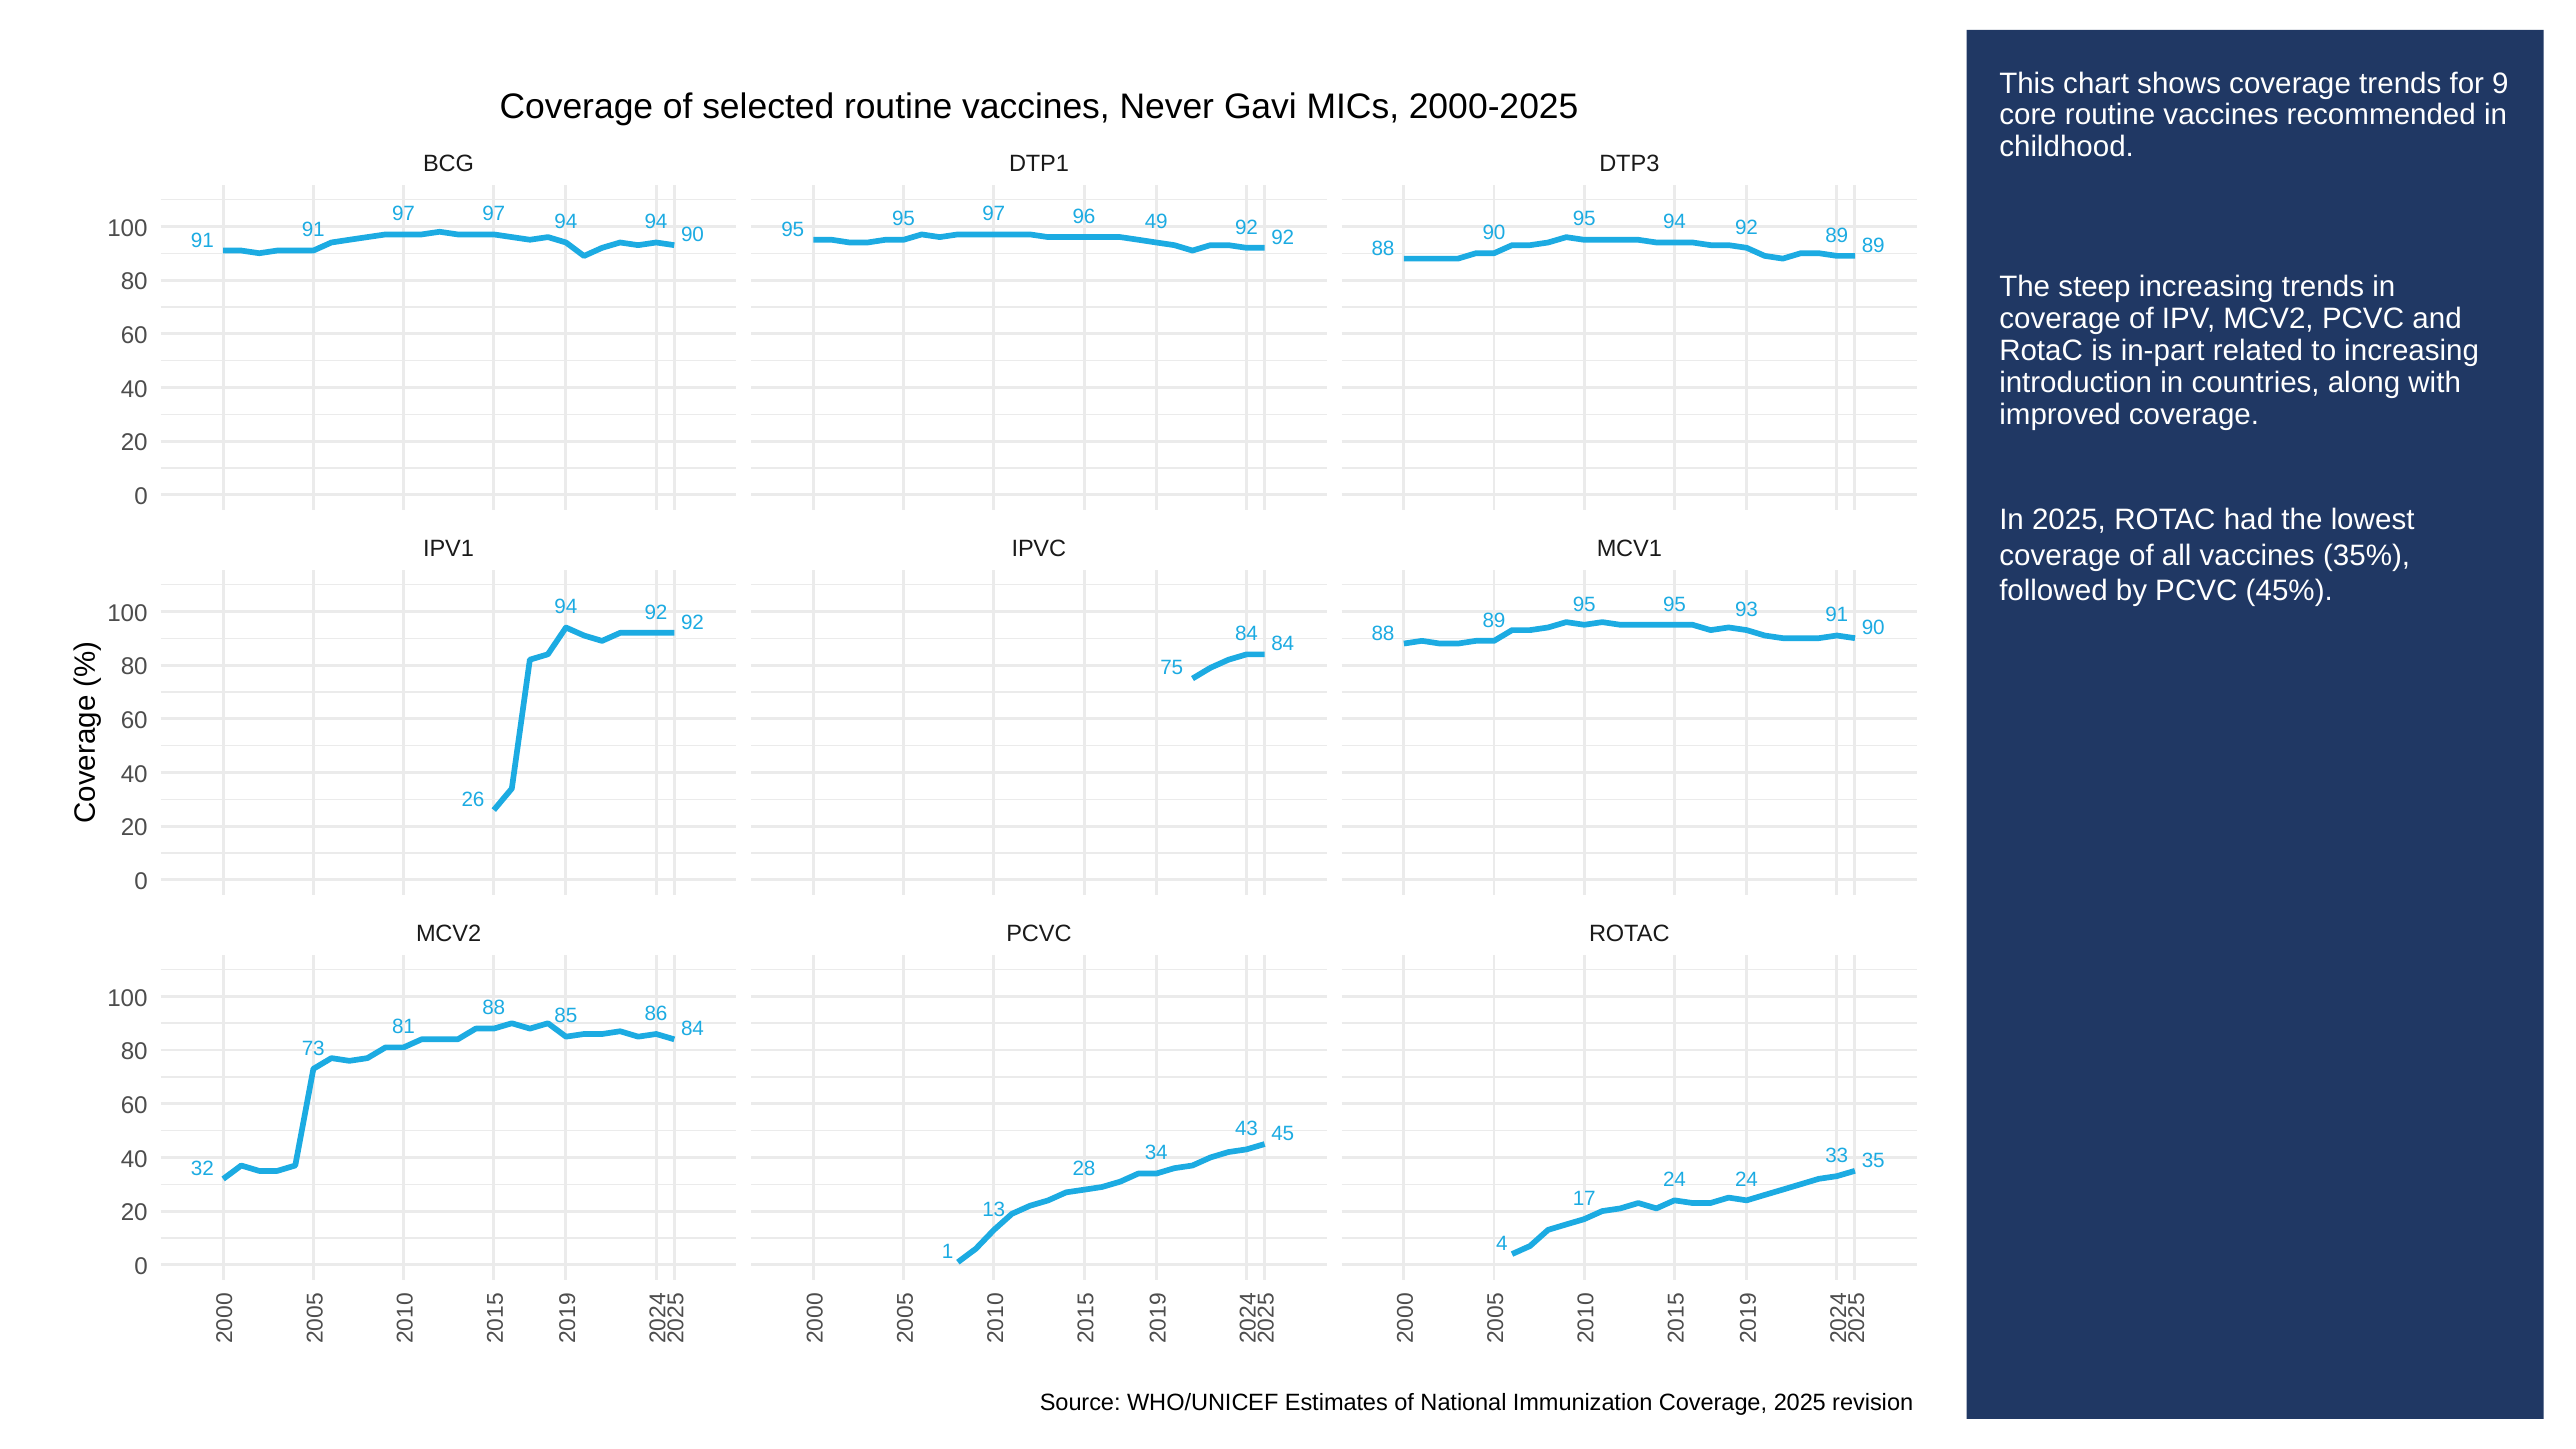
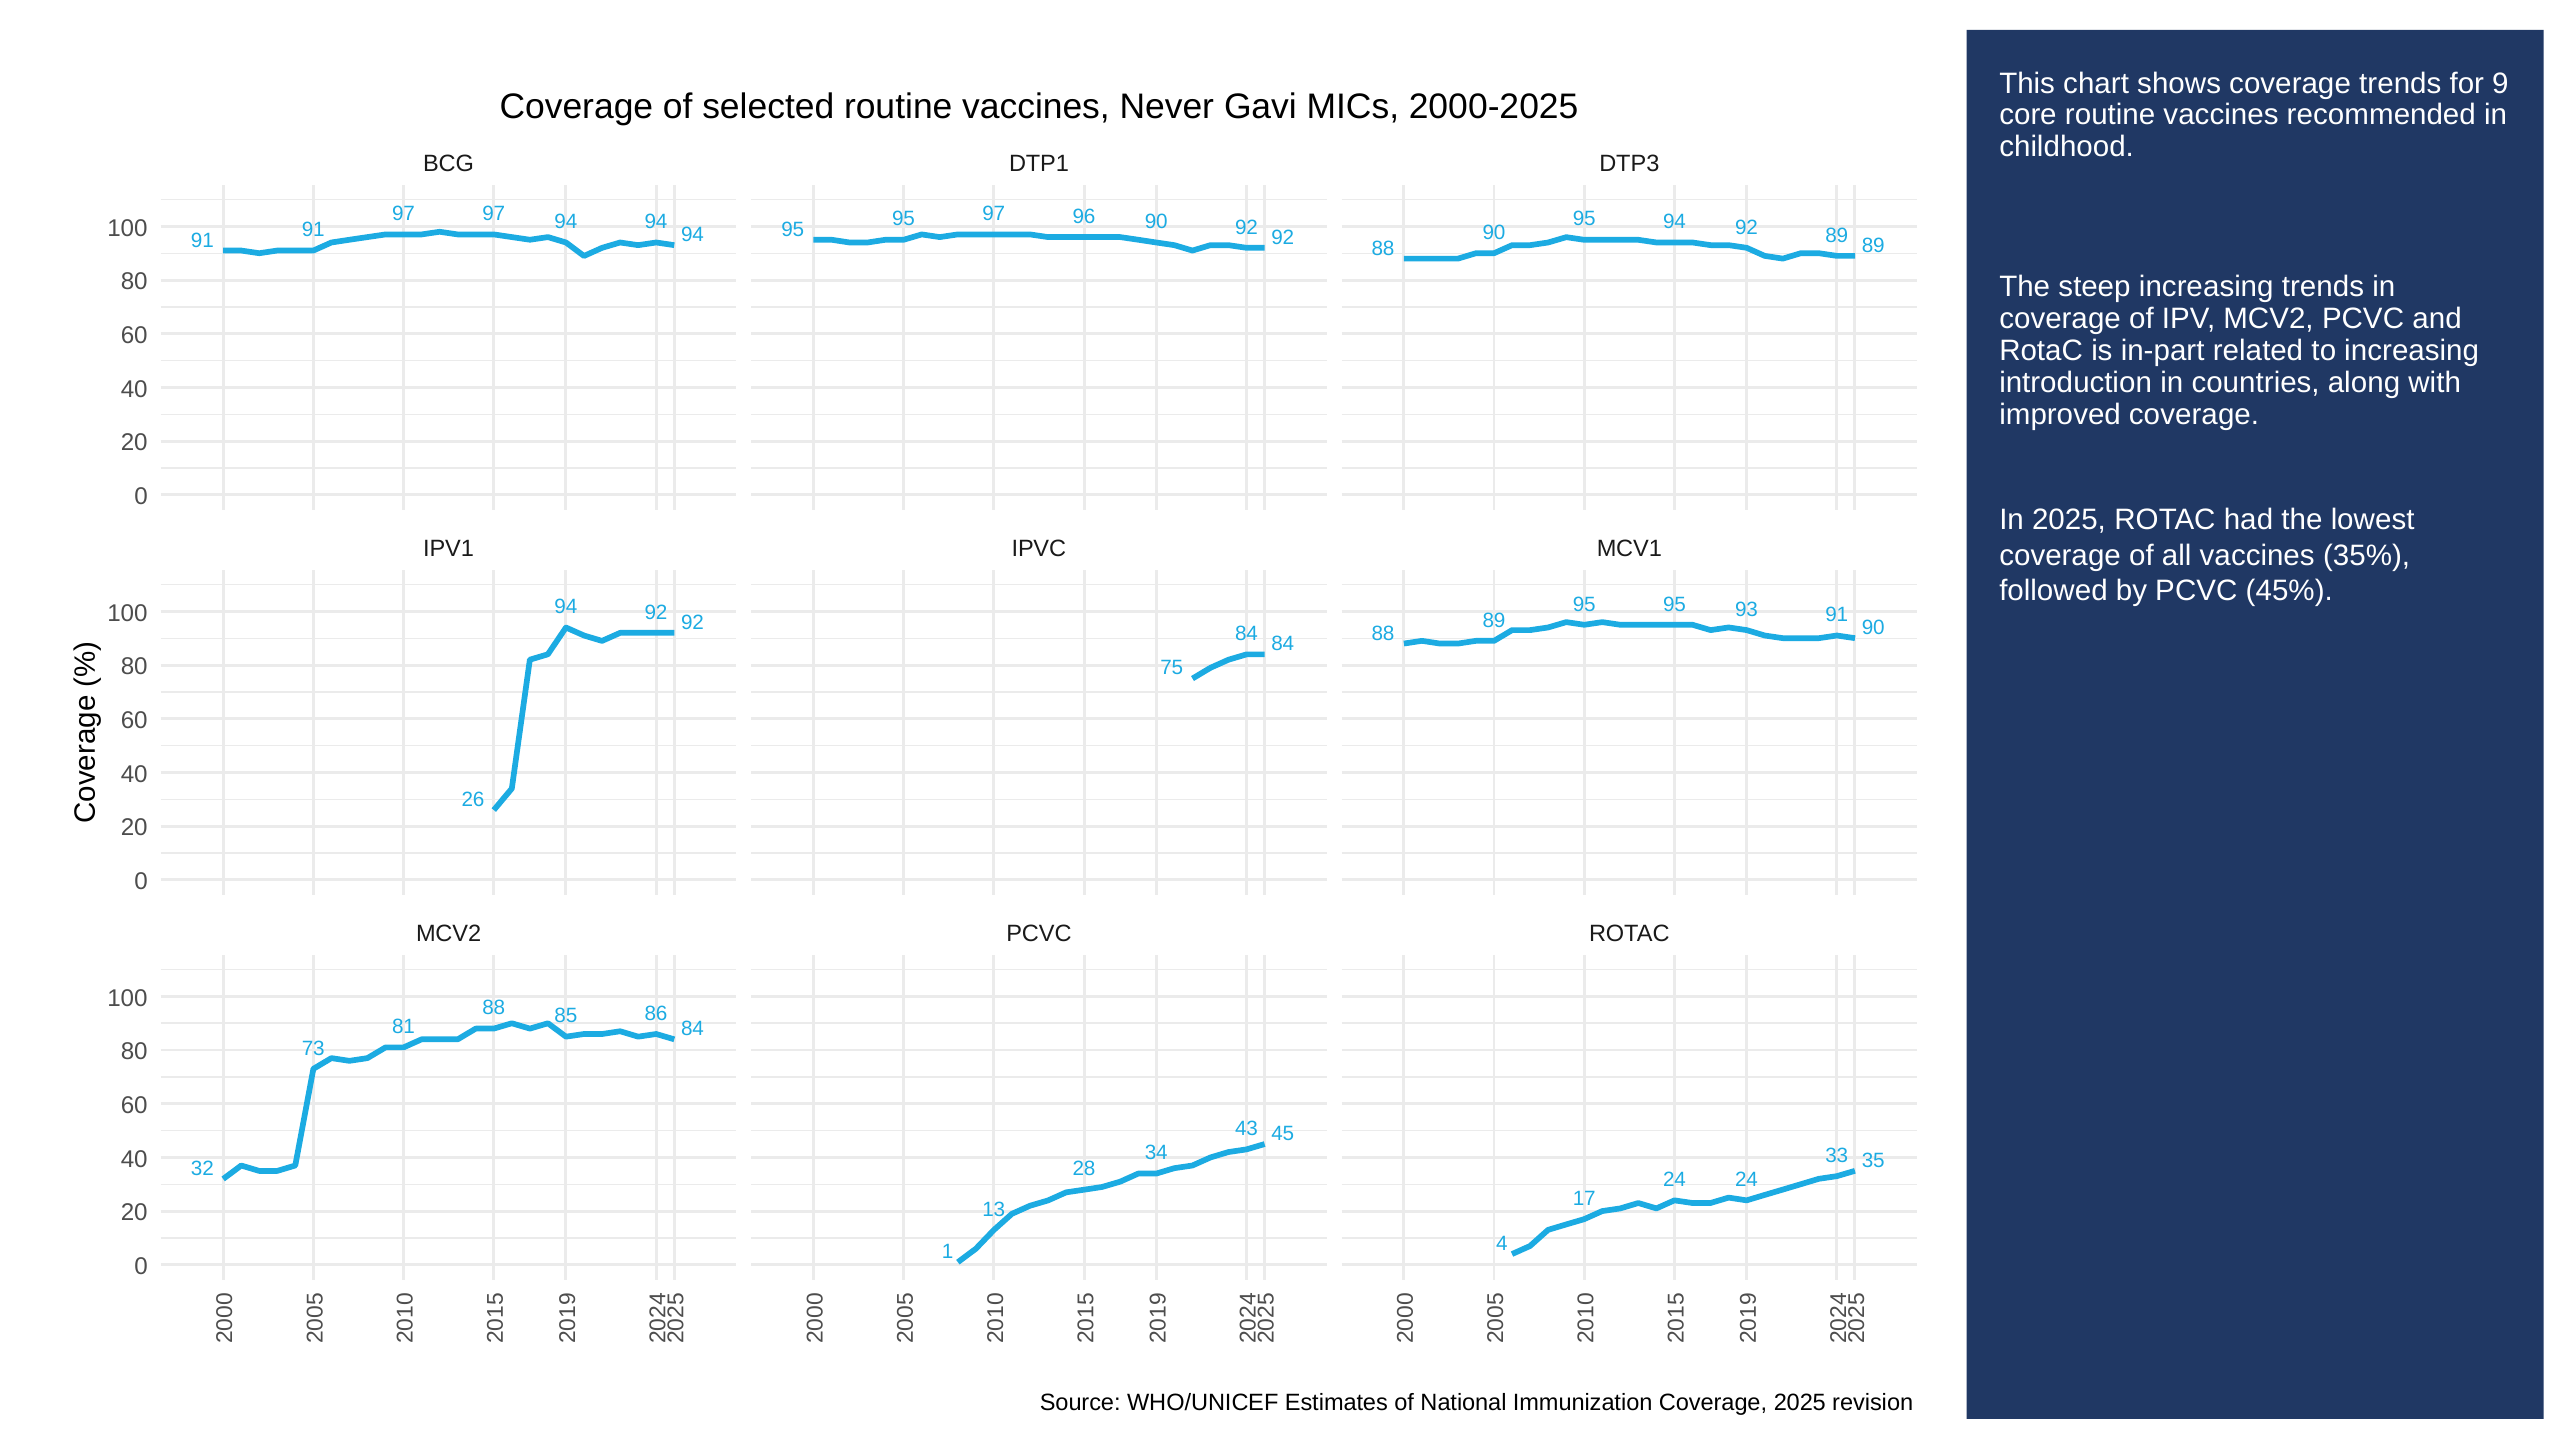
96 49: 49 -> 90 (1156, 222)
91 90: 90 -> 94 (693, 235)
